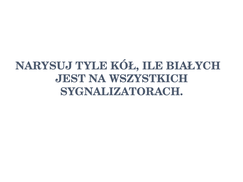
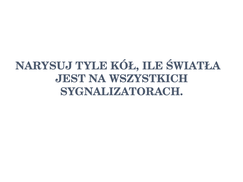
BIAŁYCH: BIAŁYCH -> ŚWIATŁA (193, 66)
